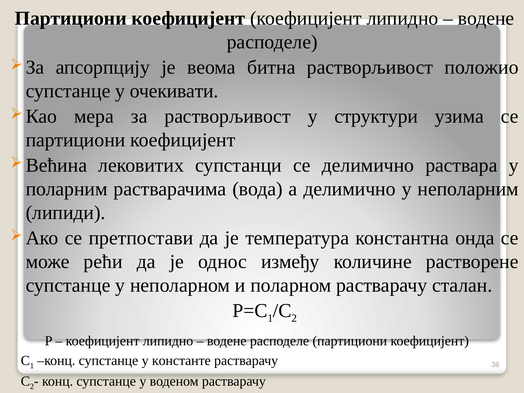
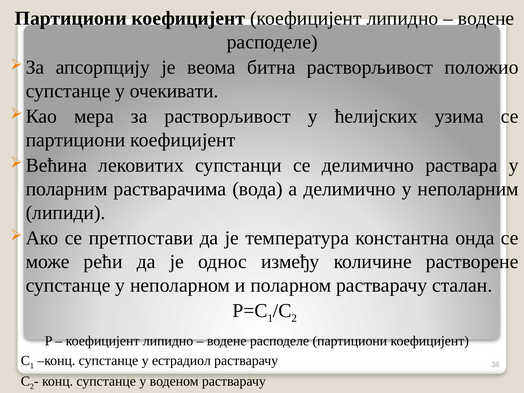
структури: структури -> ћелијских (376, 116)
константе: константе -> естрадиол (181, 361)
